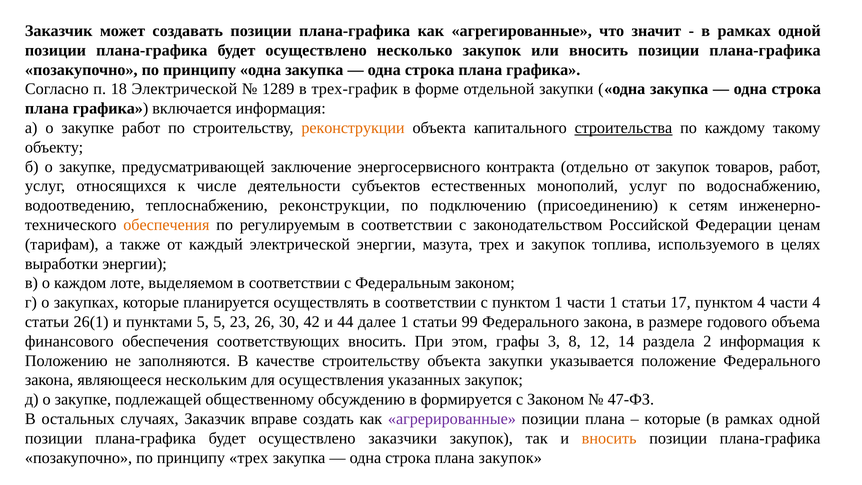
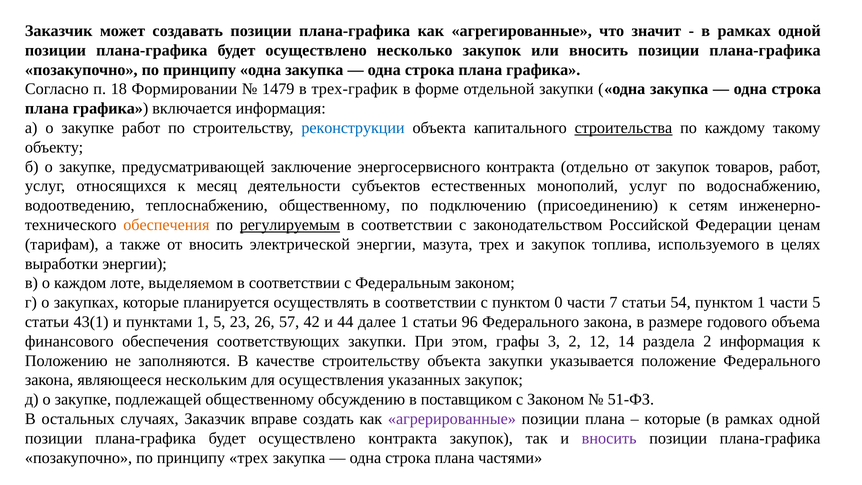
18 Электрической: Электрической -> Формировании (184, 89)
1289: 1289 -> 1479 (278, 89)
реконструкции colour: orange -> blue (353, 128)
числе: числе -> месяц (217, 186)
теплоснабжению реконструкции: реконструкции -> общественному (335, 205)
регулируемым underline: none -> present (290, 225)
от каждый: каждый -> вносить (216, 244)
пунктом 1: 1 -> 0 (559, 302)
части 1: 1 -> 7 (613, 302)
17: 17 -> 54 (681, 302)
пунктом 4: 4 -> 1 (761, 302)
части 4: 4 -> 5 (816, 302)
26(1: 26(1 -> 43(1 (91, 322)
пунктами 5: 5 -> 1 (203, 322)
30: 30 -> 57 (289, 322)
99: 99 -> 96 (470, 322)
соответствующих вносить: вносить -> закупки (377, 341)
3 8: 8 -> 2 (575, 341)
формируется: формируется -> поставщиком (466, 399)
47-ФЗ: 47-ФЗ -> 51-ФЗ (631, 399)
осуществлено заказчики: заказчики -> контракта (403, 438)
вносить colour: orange -> purple (609, 438)
плана закупок: закупок -> частями (510, 458)
